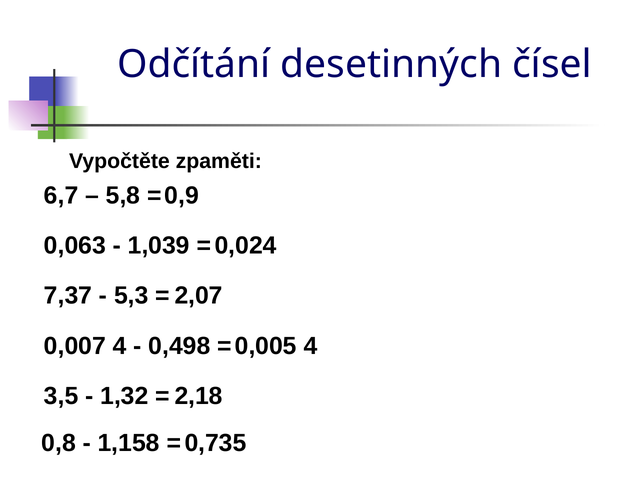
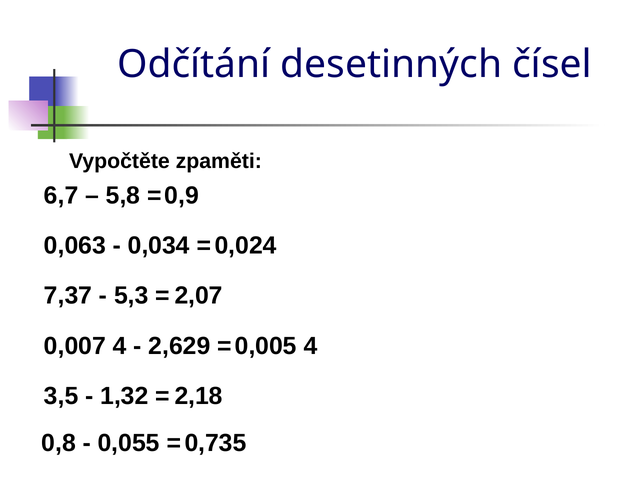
1,039: 1,039 -> 0,034 (159, 246)
0,498: 0,498 -> 2,629 (179, 346)
1,158: 1,158 -> 0,055 (129, 444)
